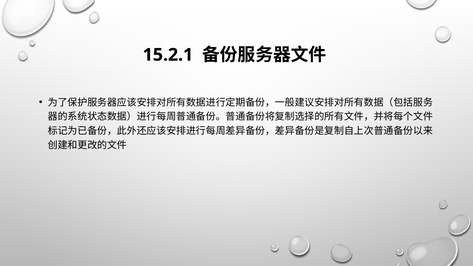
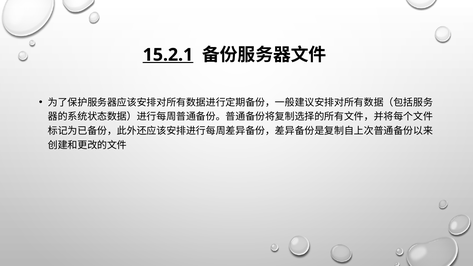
15.2.1 underline: none -> present (168, 55)
